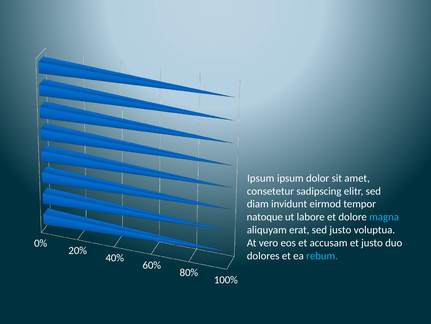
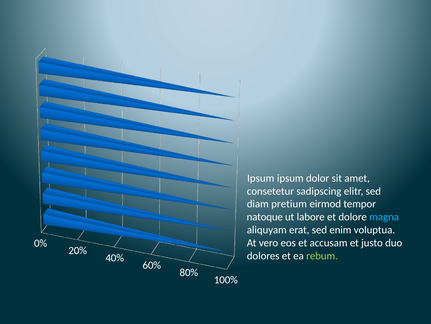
invidunt: invidunt -> pretium (289, 204)
sed justo: justo -> enim (340, 229)
rebum colour: light blue -> light green (322, 255)
